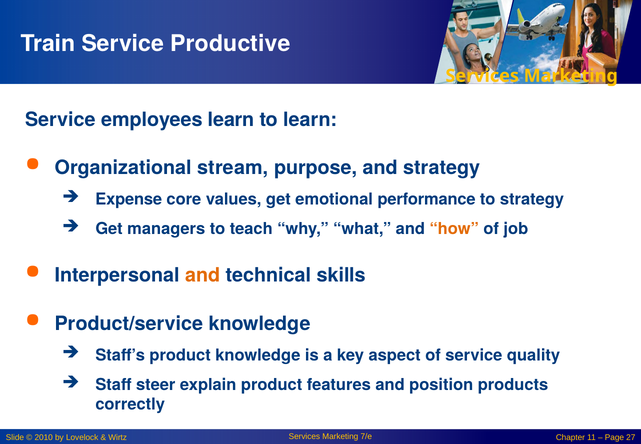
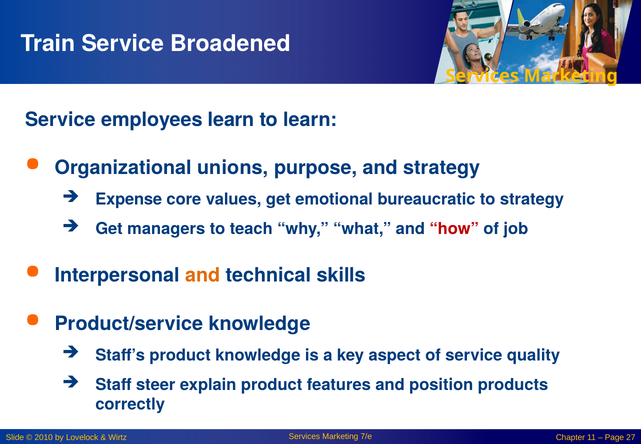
Productive: Productive -> Broadened (230, 44)
stream: stream -> unions (233, 168)
performance: performance -> bureaucratic (426, 199)
how colour: orange -> red (454, 229)
